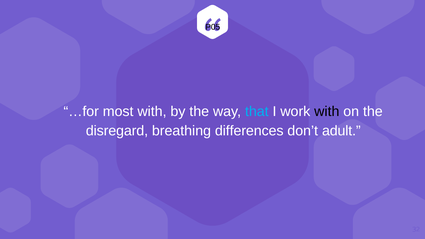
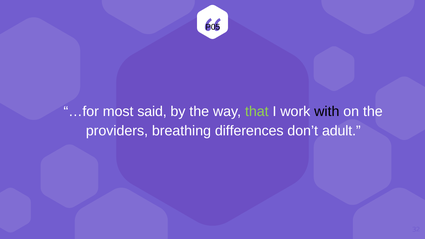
most with: with -> said (152, 111)
that colour: light blue -> light green (257, 111)
disregard: disregard -> providers (117, 131)
